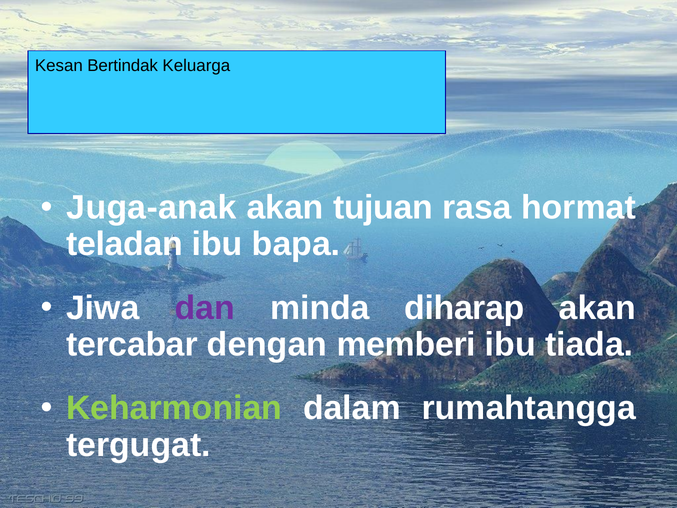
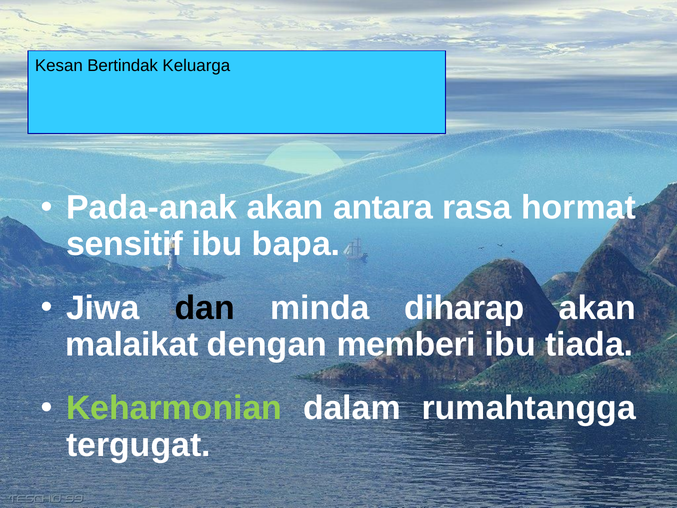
Juga-anak: Juga-anak -> Pada-anak (151, 208)
tujuan: tujuan -> antara (383, 208)
teladan: teladan -> sensitif (124, 244)
dan colour: purple -> black (205, 308)
tercabar: tercabar -> malaikat (132, 344)
